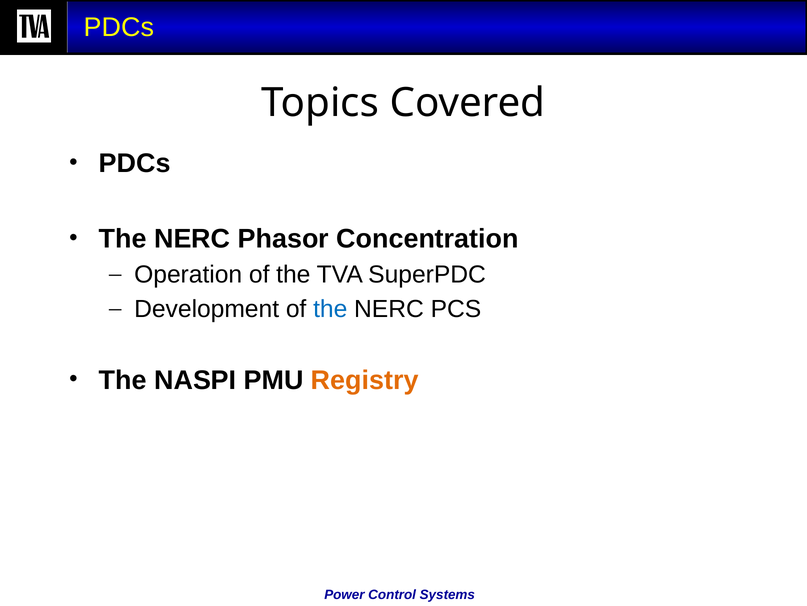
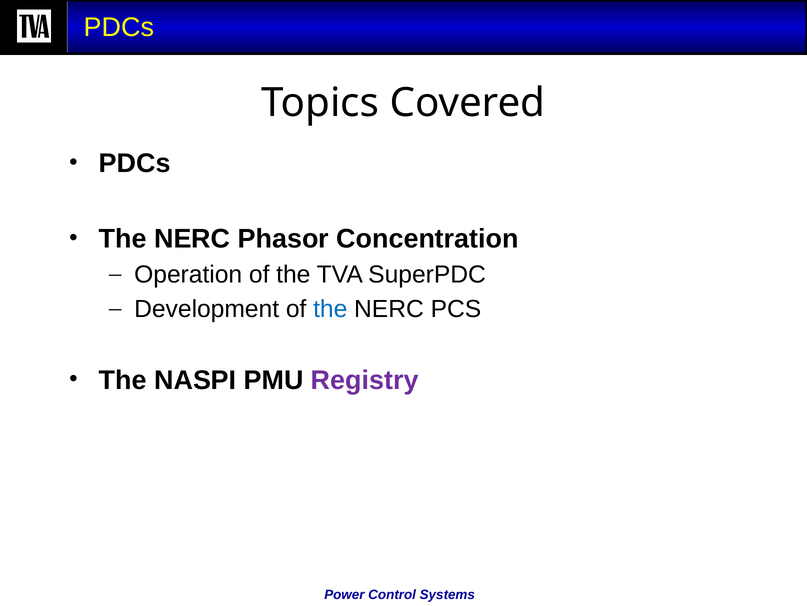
Registry colour: orange -> purple (365, 380)
